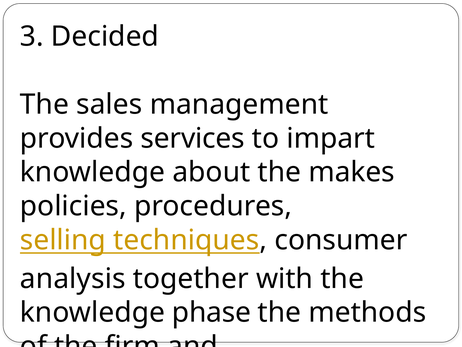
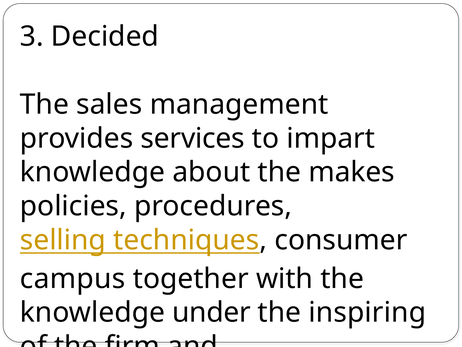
analysis: analysis -> campus (73, 278)
phase: phase -> under (211, 312)
methods: methods -> inspiring (367, 312)
